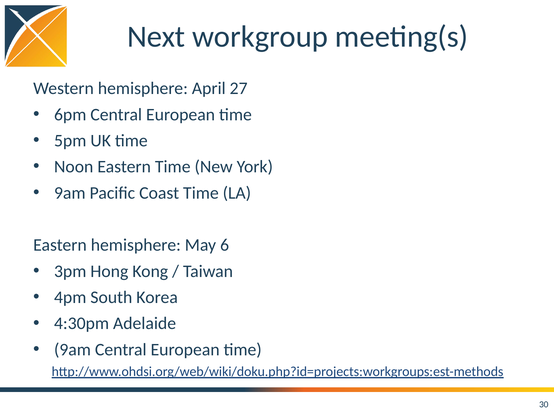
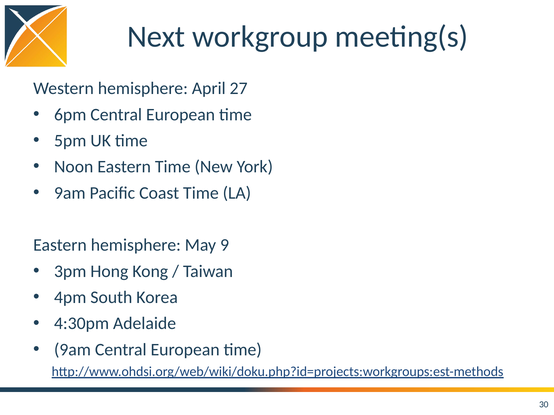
6: 6 -> 9 (225, 245)
